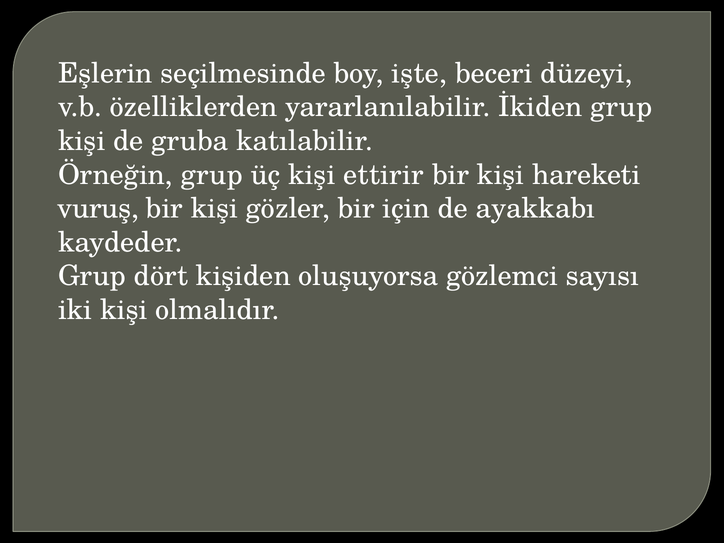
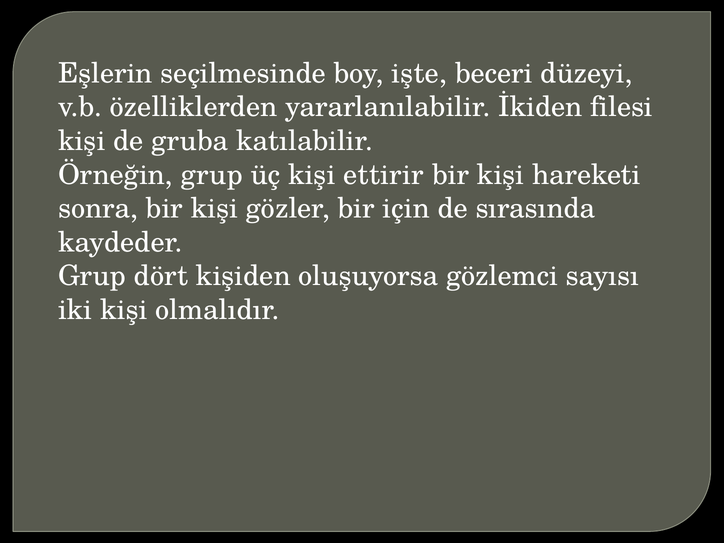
İkiden grup: grup -> filesi (622, 107)
vuruş: vuruş -> sonra (98, 209)
ayakkabı: ayakkabı -> sırasında (535, 209)
